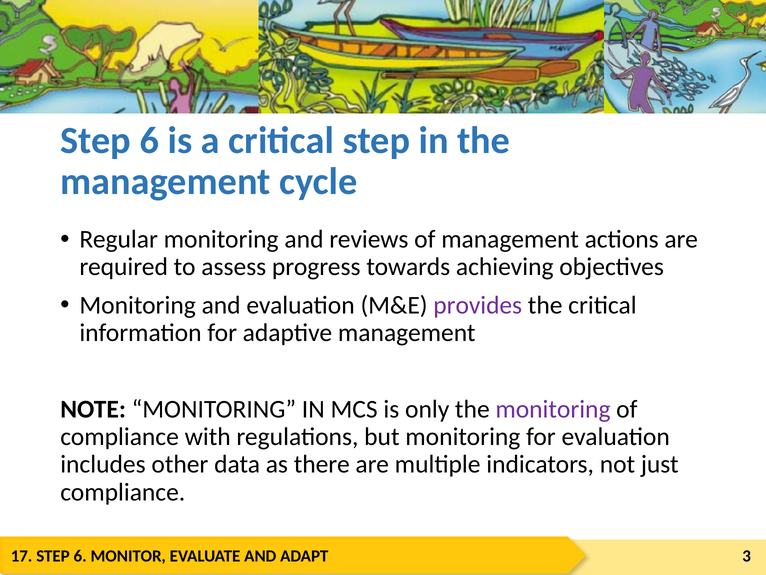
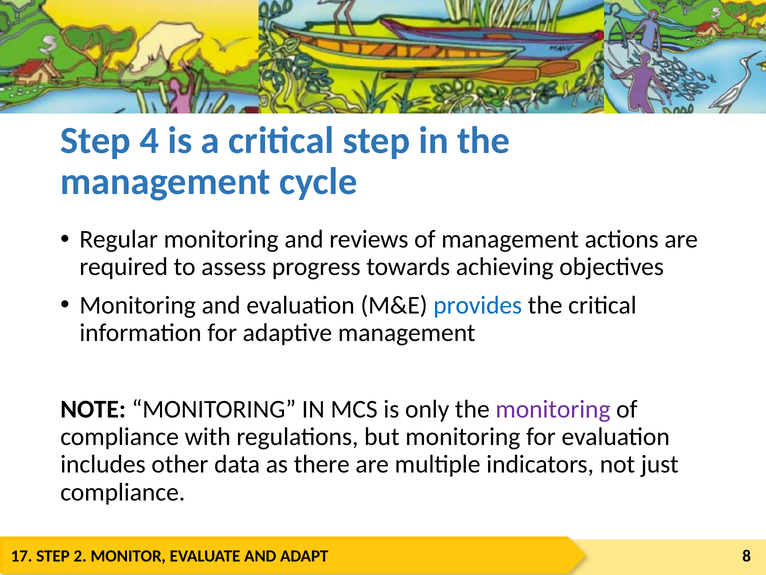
6: 6 -> 4 (149, 140)
provides colour: purple -> blue (478, 305)
6: 6 -> 2 (80, 555)
3: 3 -> 8 (747, 555)
